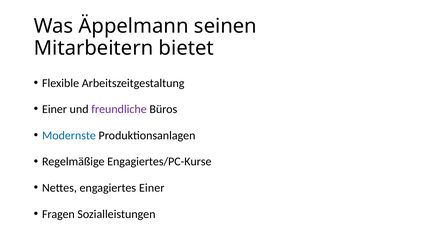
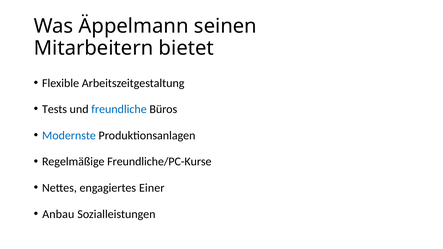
Einer: Einer -> Tests (55, 109)
freundliche colour: purple -> blue (119, 109)
Engagiertes/PC-Kurse: Engagiertes/PC-Kurse -> Freundliche/PC-Kurse (159, 162)
Fragen: Fragen -> Anbau (58, 214)
